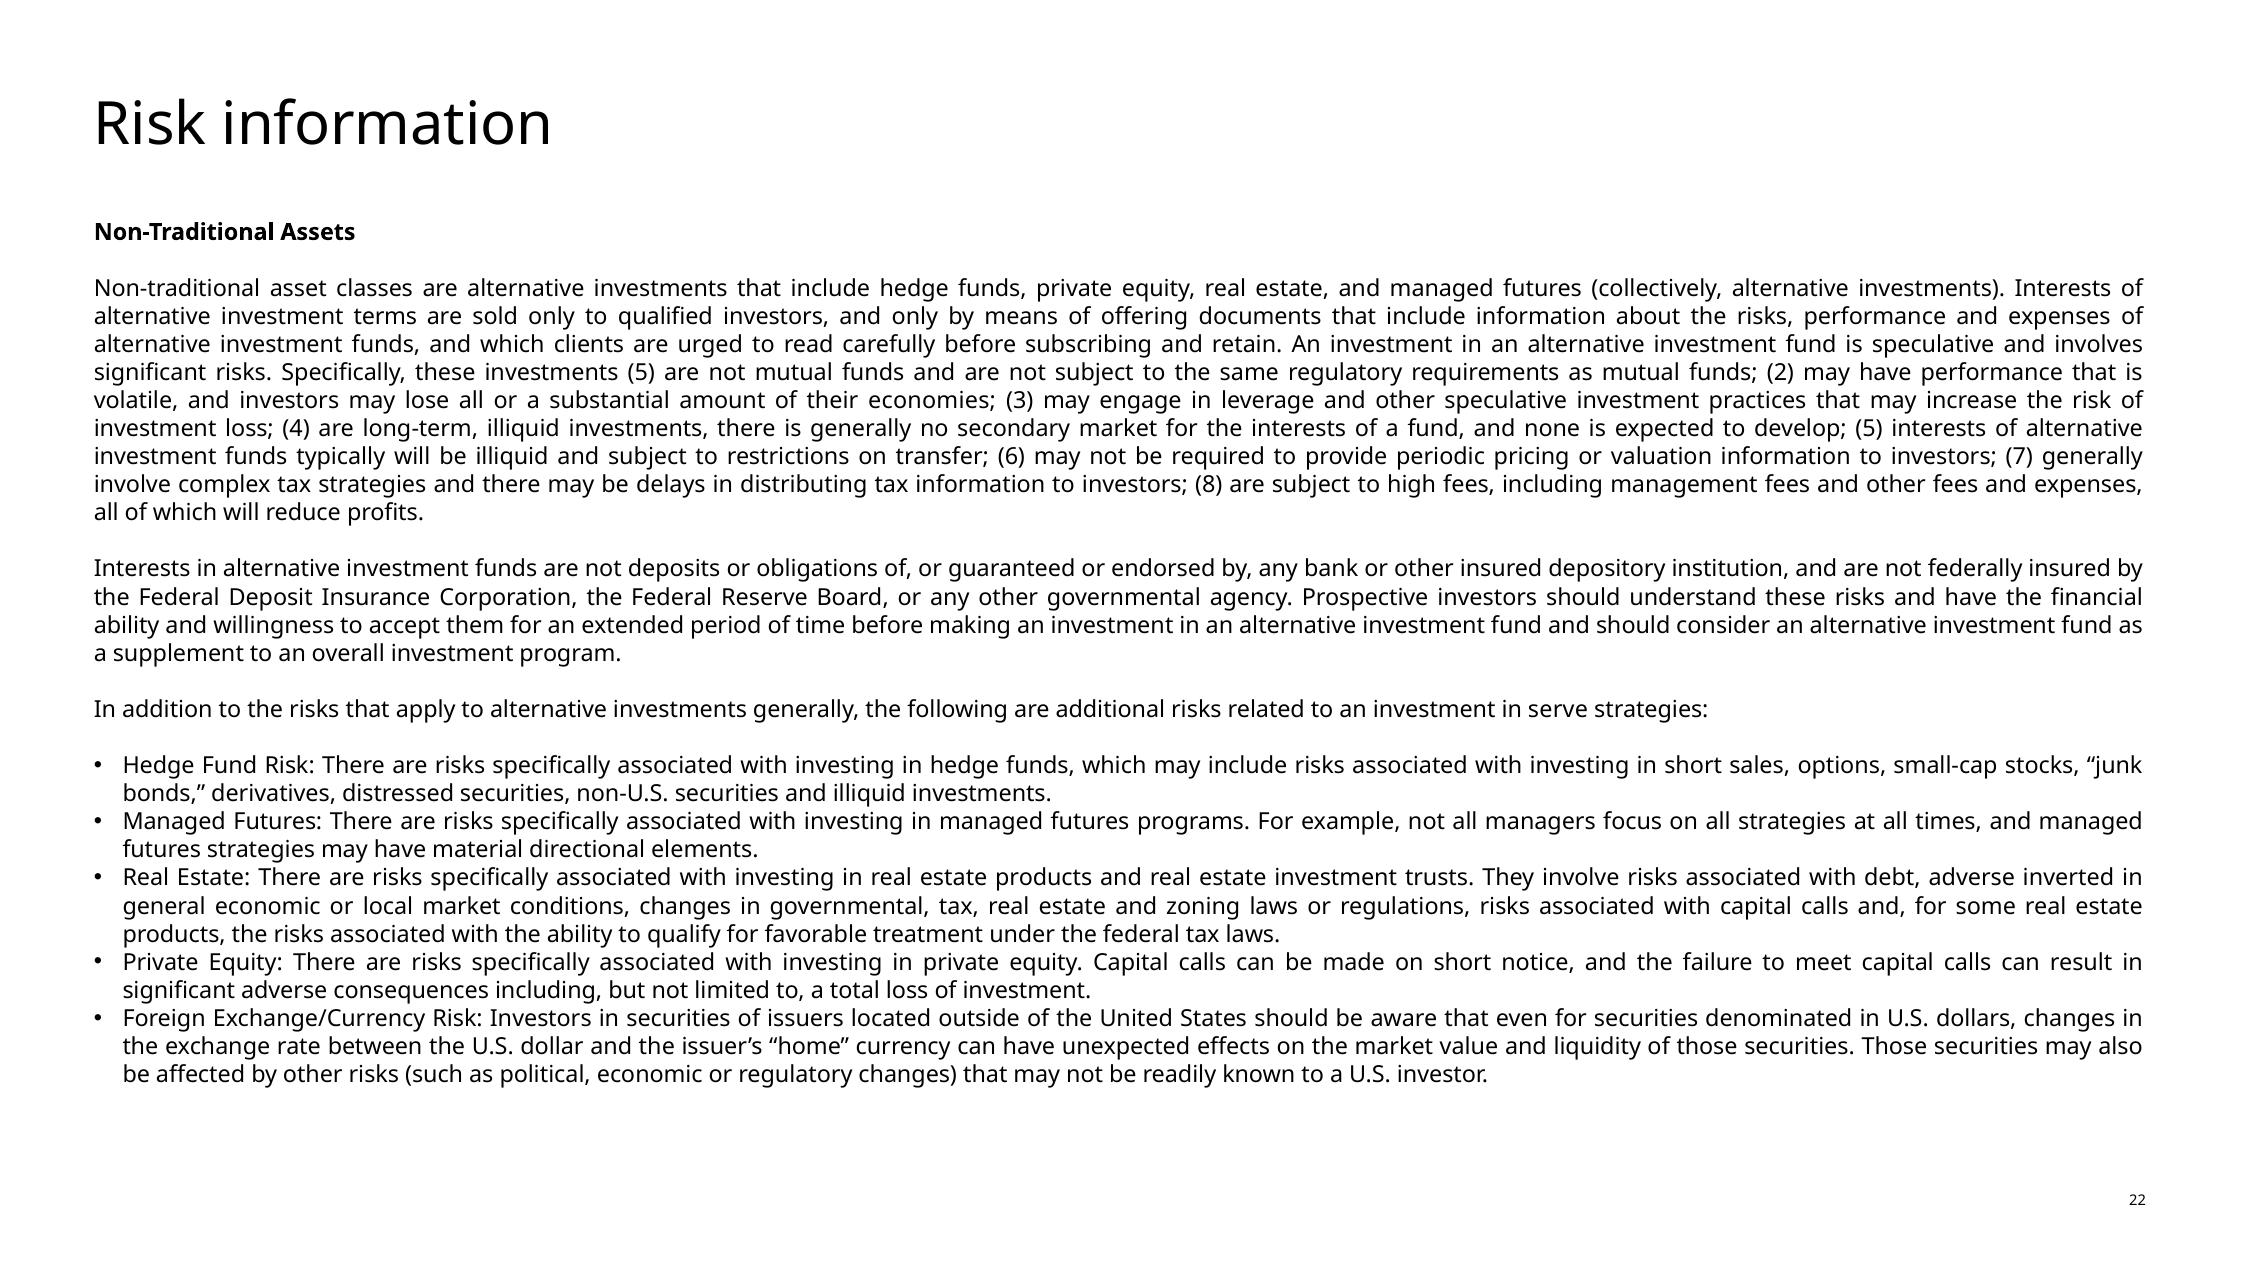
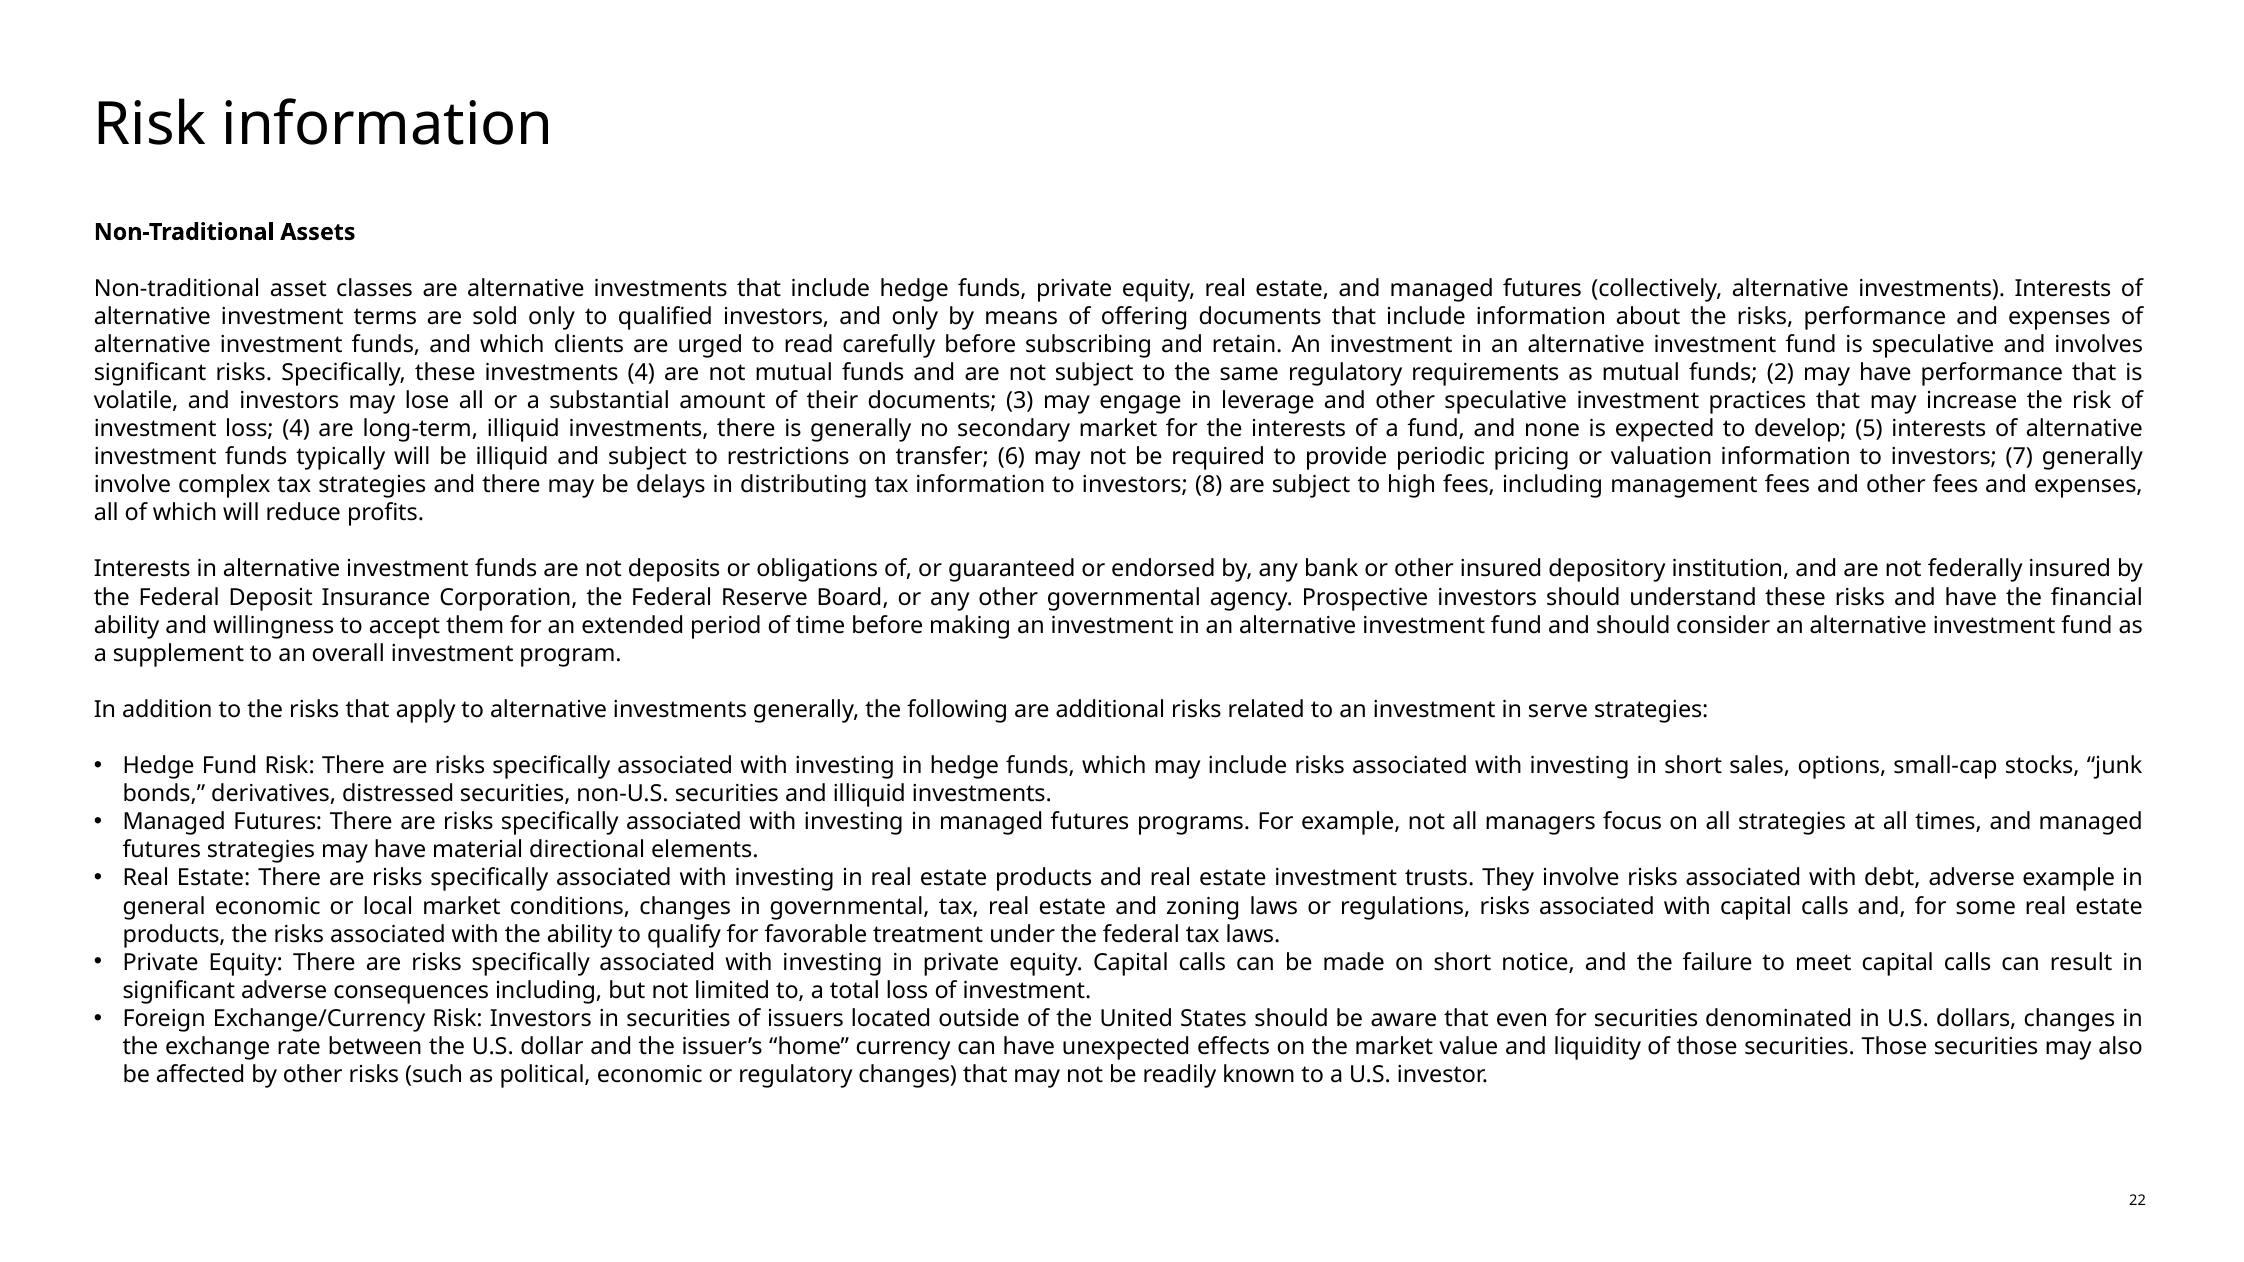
investments 5: 5 -> 4 (641, 373)
their economies: economies -> documents (932, 401)
adverse inverted: inverted -> example (2069, 878)
